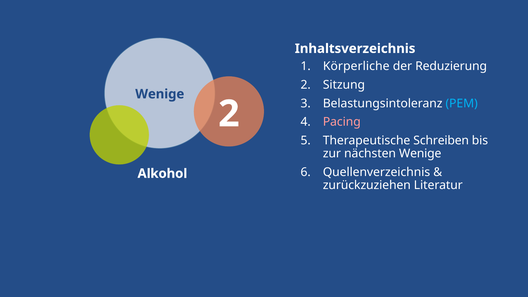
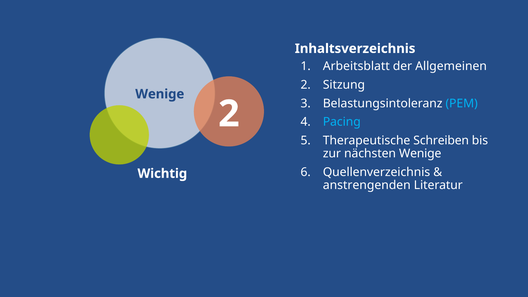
Körperliche: Körperliche -> Arbeitsblatt (356, 66)
Reduzierung: Reduzierung -> Allgemeinen (451, 66)
Pacing colour: pink -> light blue (342, 122)
Alkohol: Alkohol -> Wichtig (162, 174)
zurückzuziehen: zurückzuziehen -> anstrengenden (367, 185)
